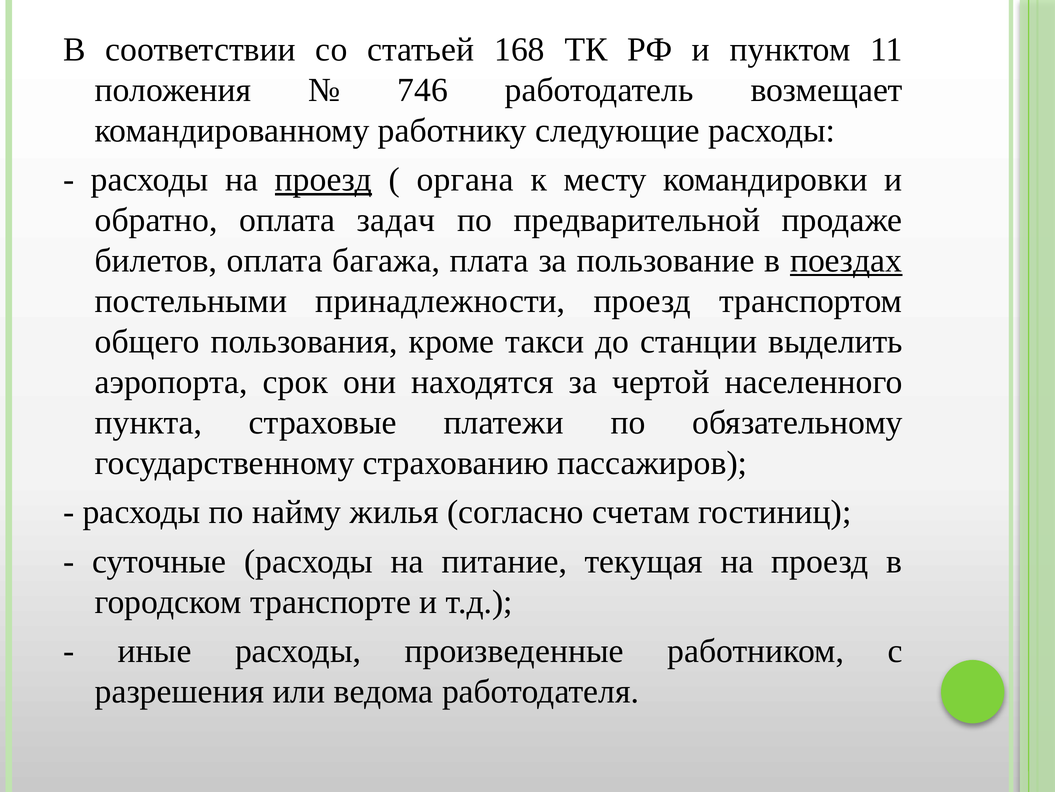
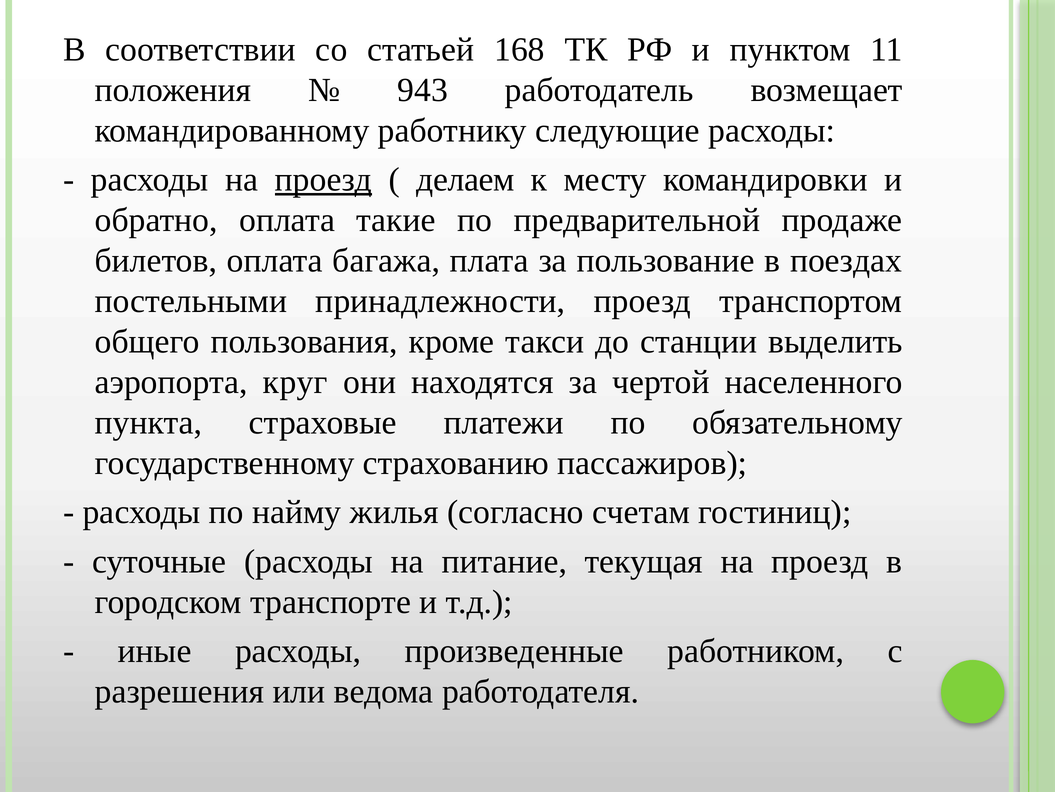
746: 746 -> 943 (423, 90)
органа: органа -> делаем (465, 180)
задач: задач -> такие (396, 220)
поездах underline: present -> none (846, 260)
срок: срок -> круг (295, 382)
